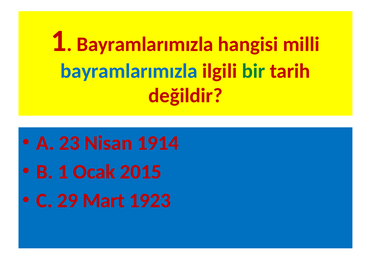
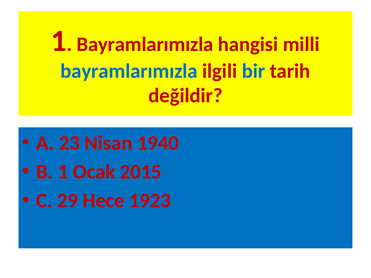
bir colour: green -> blue (253, 71)
1914: 1914 -> 1940 (158, 143)
Mart: Mart -> Hece (104, 201)
